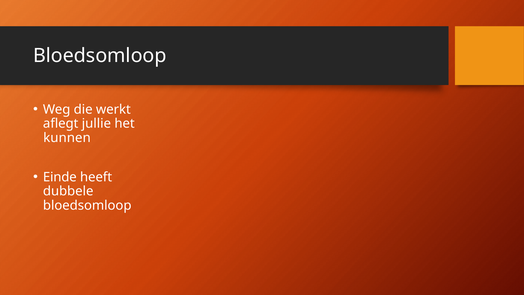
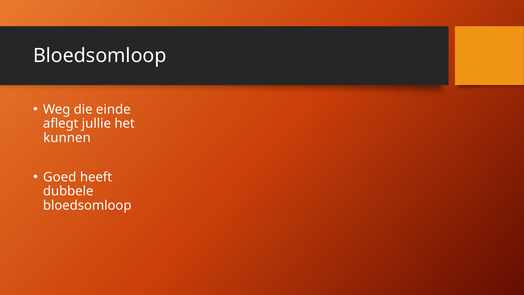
werkt: werkt -> einde (113, 109)
Einde: Einde -> Goed (60, 177)
